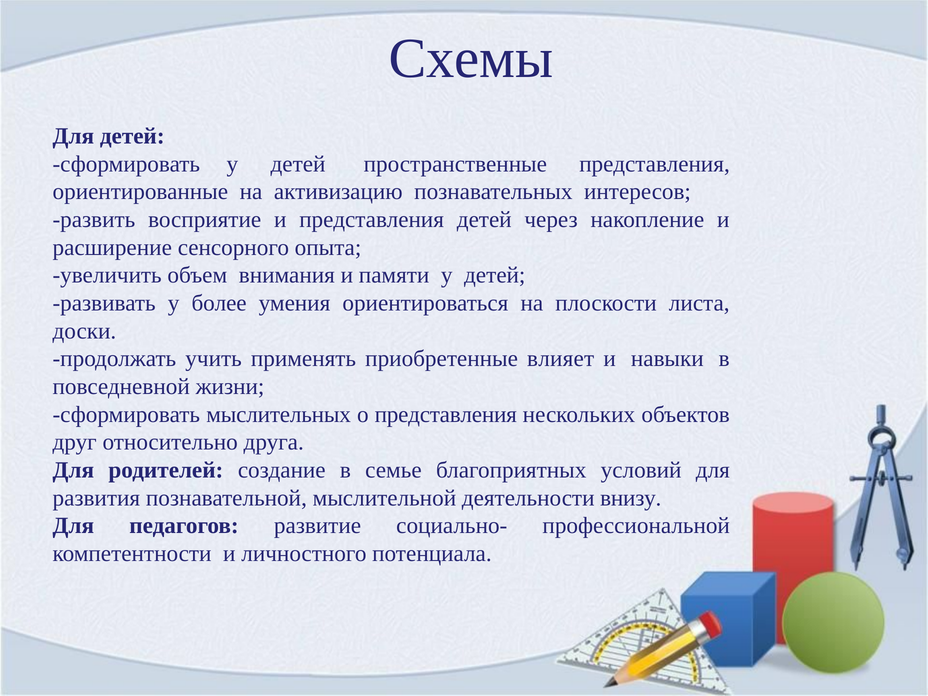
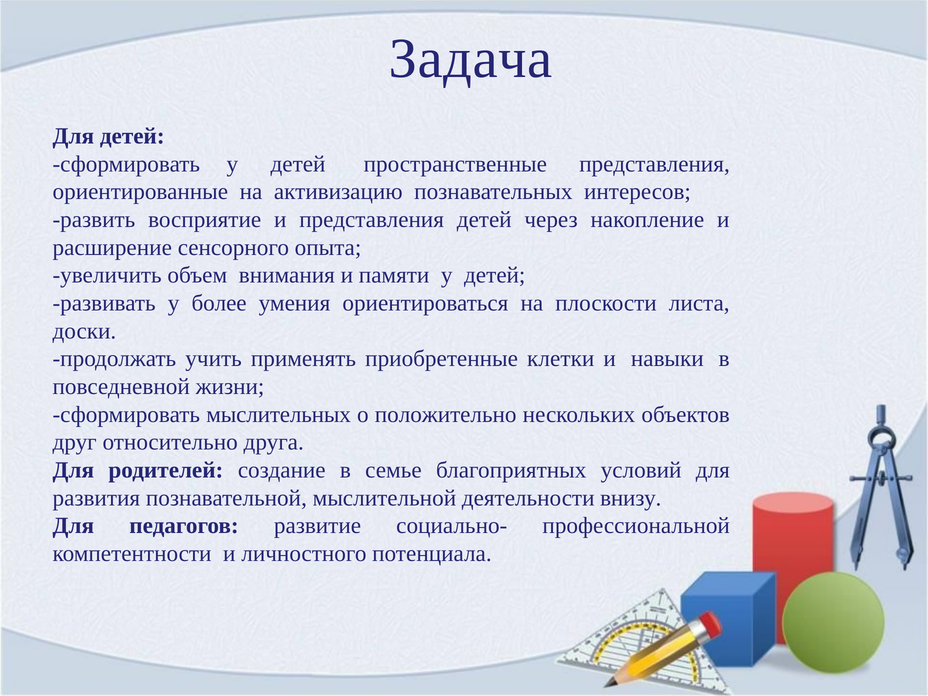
Схемы: Схемы -> Задача (471, 58)
влияет: влияет -> клетки (561, 359)
о представления: представления -> положительно (446, 414)
